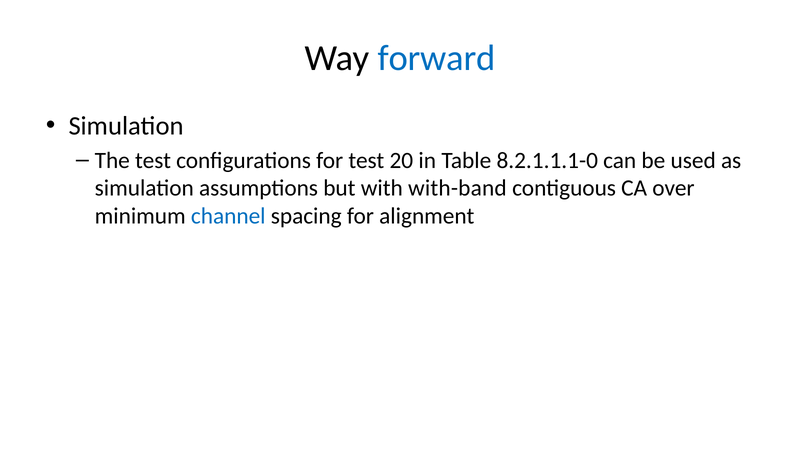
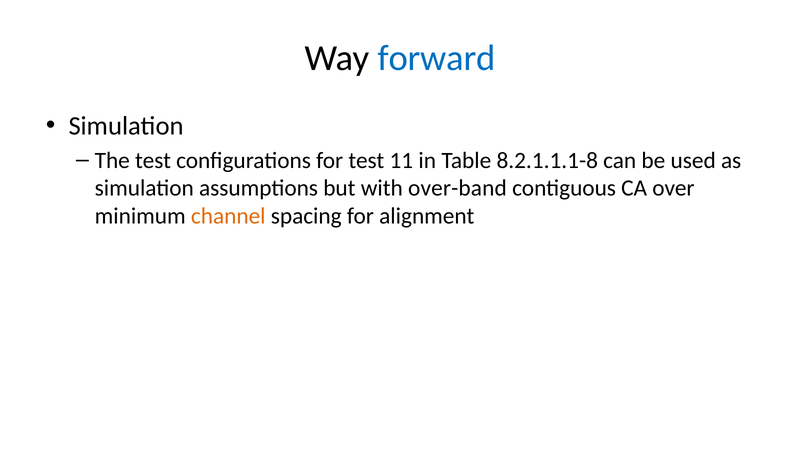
20: 20 -> 11 (401, 160)
8.2.1.1.1-0: 8.2.1.1.1-0 -> 8.2.1.1.1-8 (547, 160)
with-band: with-band -> over-band (457, 188)
channel colour: blue -> orange (228, 216)
